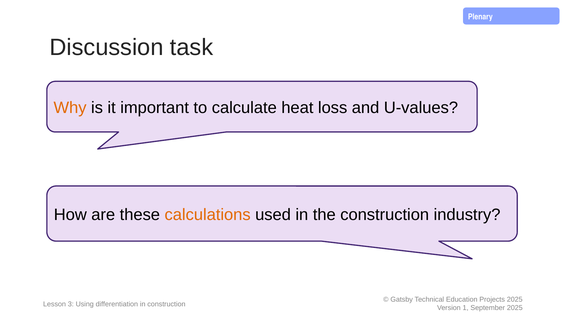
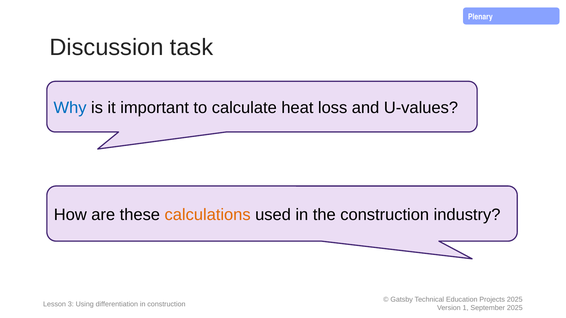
Why colour: orange -> blue (70, 108)
